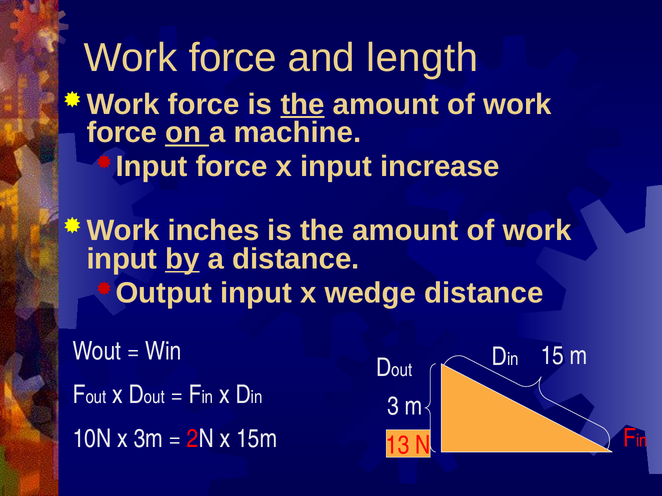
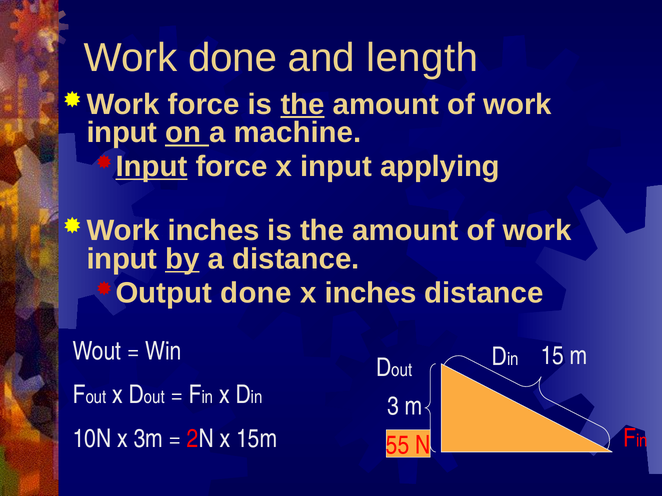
force: force -> done (233, 58)
force: force -> input (122, 133)
Input underline: none -> present (151, 167)
increase: increase -> applying (440, 167)
Output input: input -> done (256, 293)
x wedge: wedge -> inches (371, 293)
13: 13 -> 55 (398, 446)
